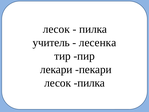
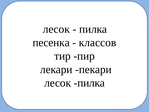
учитель: учитель -> песенка (51, 42)
лесенка: лесенка -> классов (98, 42)
